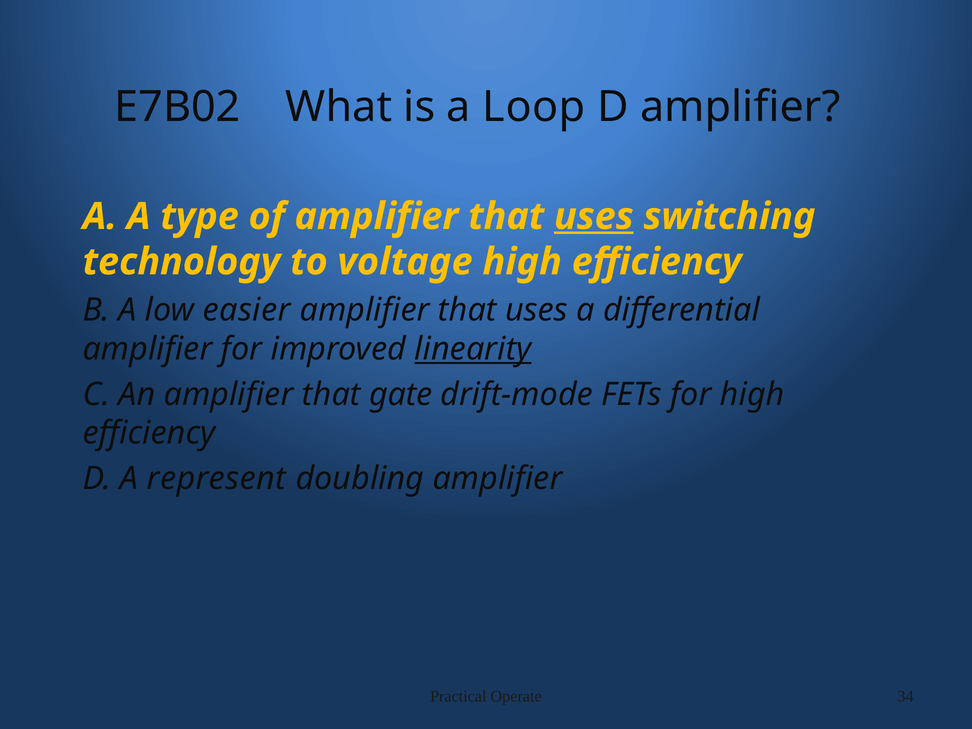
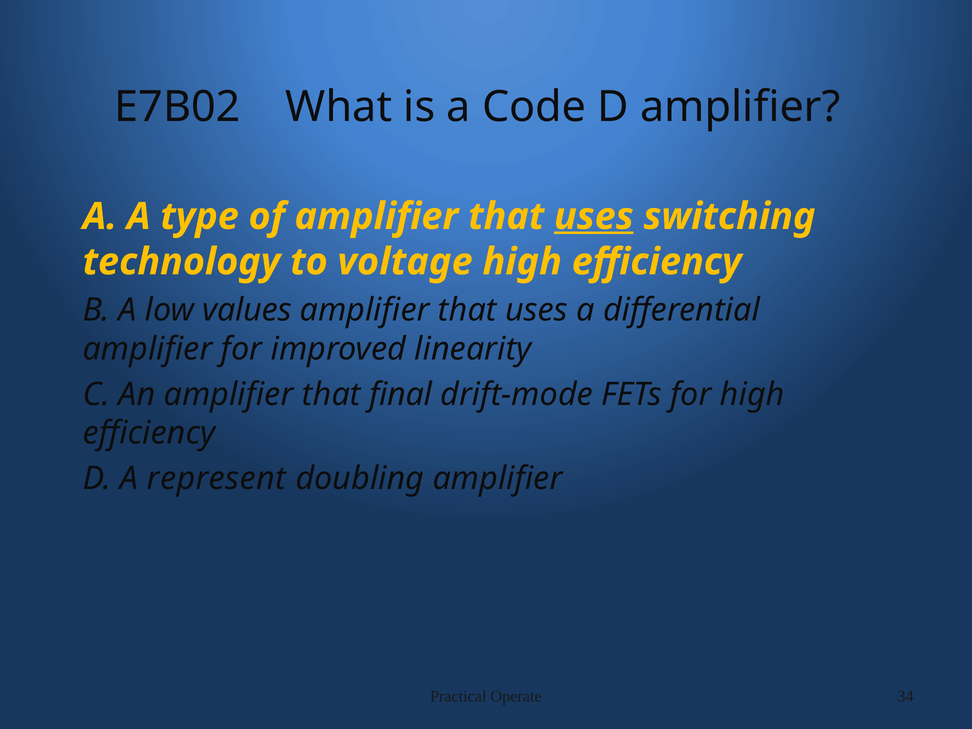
Loop: Loop -> Code (534, 107)
easier: easier -> values (247, 310)
linearity underline: present -> none (473, 349)
gate: gate -> final (401, 394)
